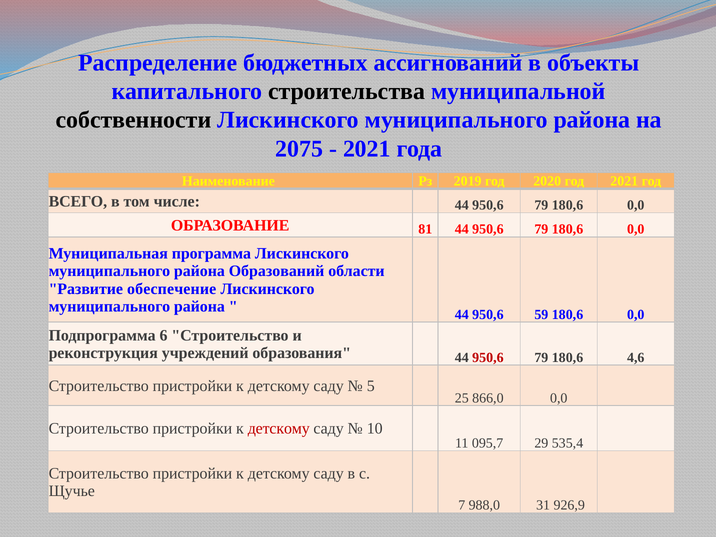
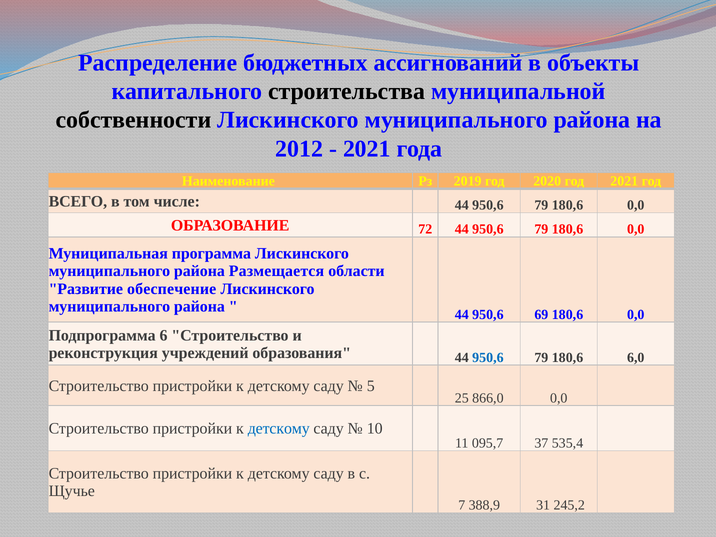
2075: 2075 -> 2012 (299, 149)
81: 81 -> 72 (425, 229)
Образований: Образований -> Размещается (276, 271)
59: 59 -> 69 (541, 315)
950,6 colour: red -> blue (488, 358)
4,6: 4,6 -> 6,0 (636, 358)
детскому colour: red -> blue (279, 429)
29: 29 -> 37 (541, 443)
988,0: 988,0 -> 388,9 (484, 505)
926,9: 926,9 -> 245,2 (569, 505)
